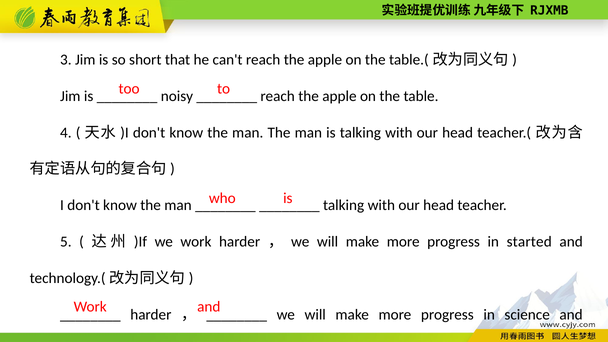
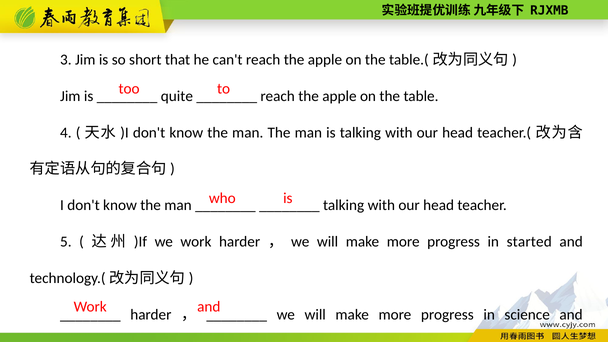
noisy: noisy -> quite (177, 96)
